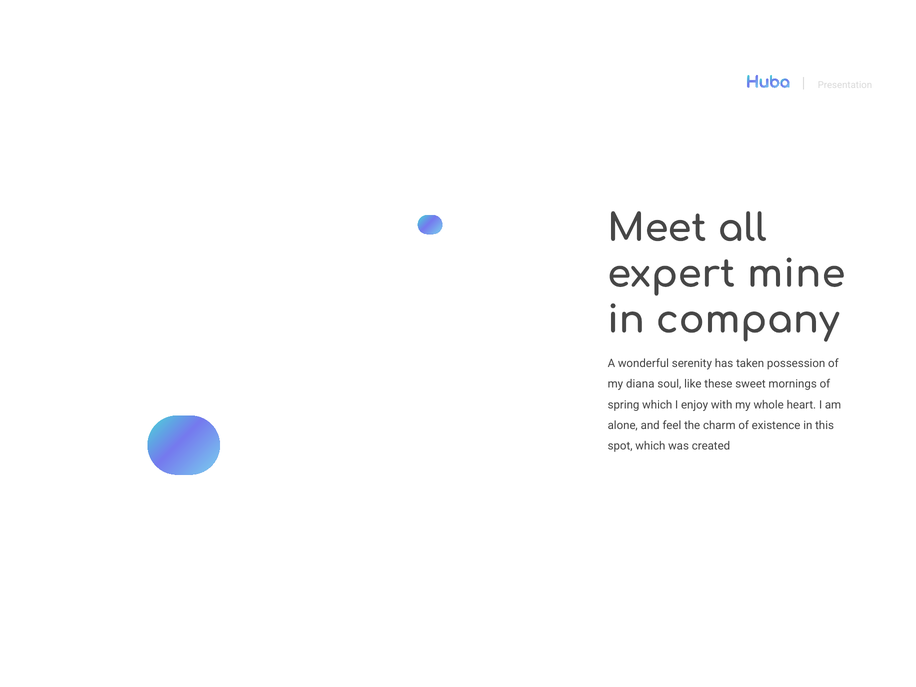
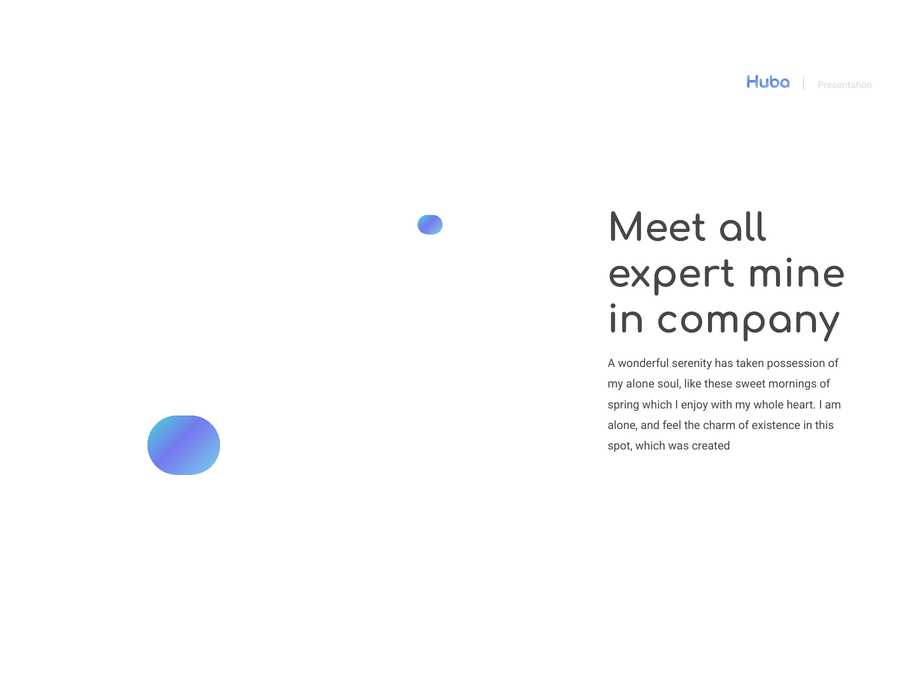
my diana: diana -> alone (640, 384)
